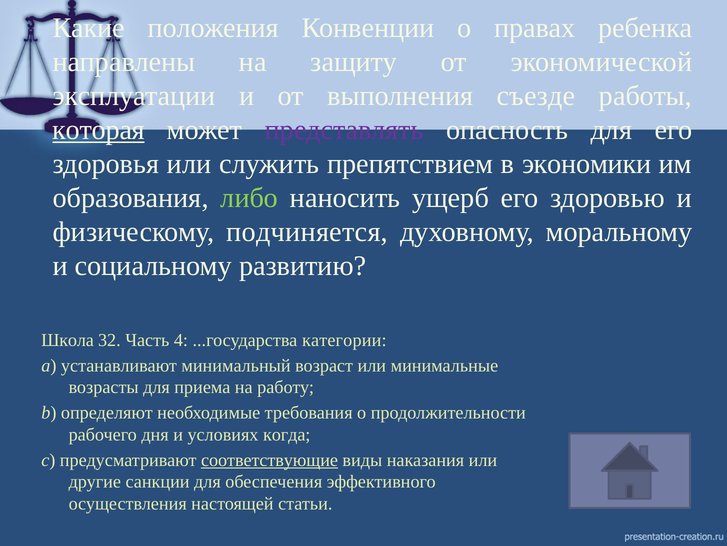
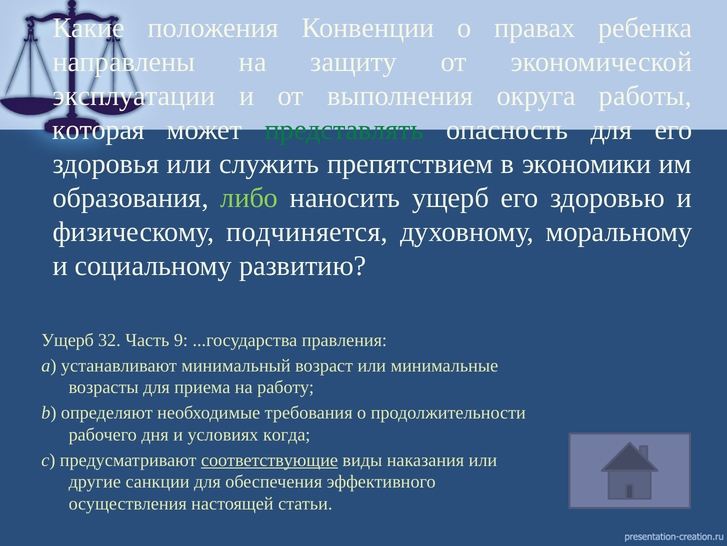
съезде: съезде -> округа (536, 96)
которая underline: present -> none (99, 130)
представлять colour: purple -> green (344, 130)
Школа: Школа -> Ущерб (68, 340)
4: 4 -> 9 (181, 340)
категории: категории -> правления (344, 340)
